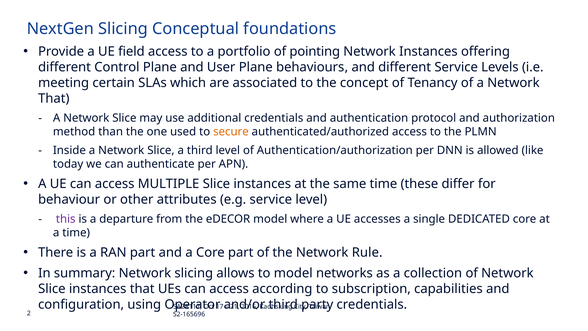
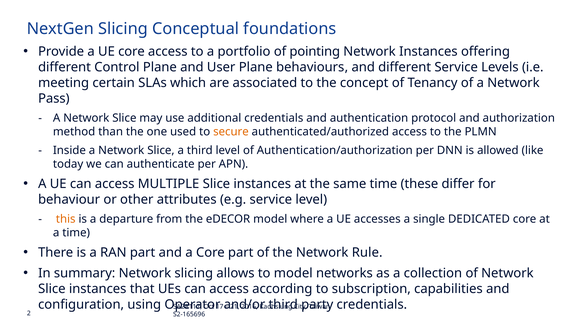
UE field: field -> core (131, 51)
That: That -> Pass (54, 98)
this colour: purple -> orange (66, 219)
